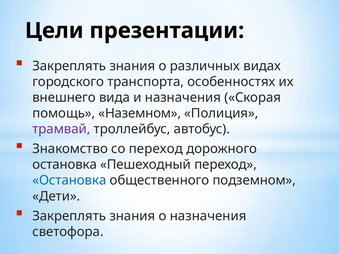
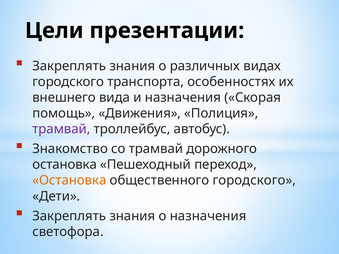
Наземном: Наземном -> Движения (140, 113)
со переход: переход -> трамвай (156, 149)
Остановка colour: blue -> orange (69, 181)
общественного подземном: подземном -> городского (254, 181)
